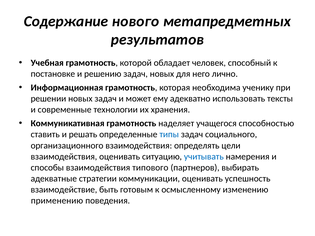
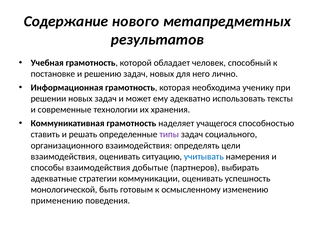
типы colour: blue -> purple (169, 135)
типового: типового -> добытые (150, 168)
взаимодействие: взаимодействие -> монологической (64, 190)
